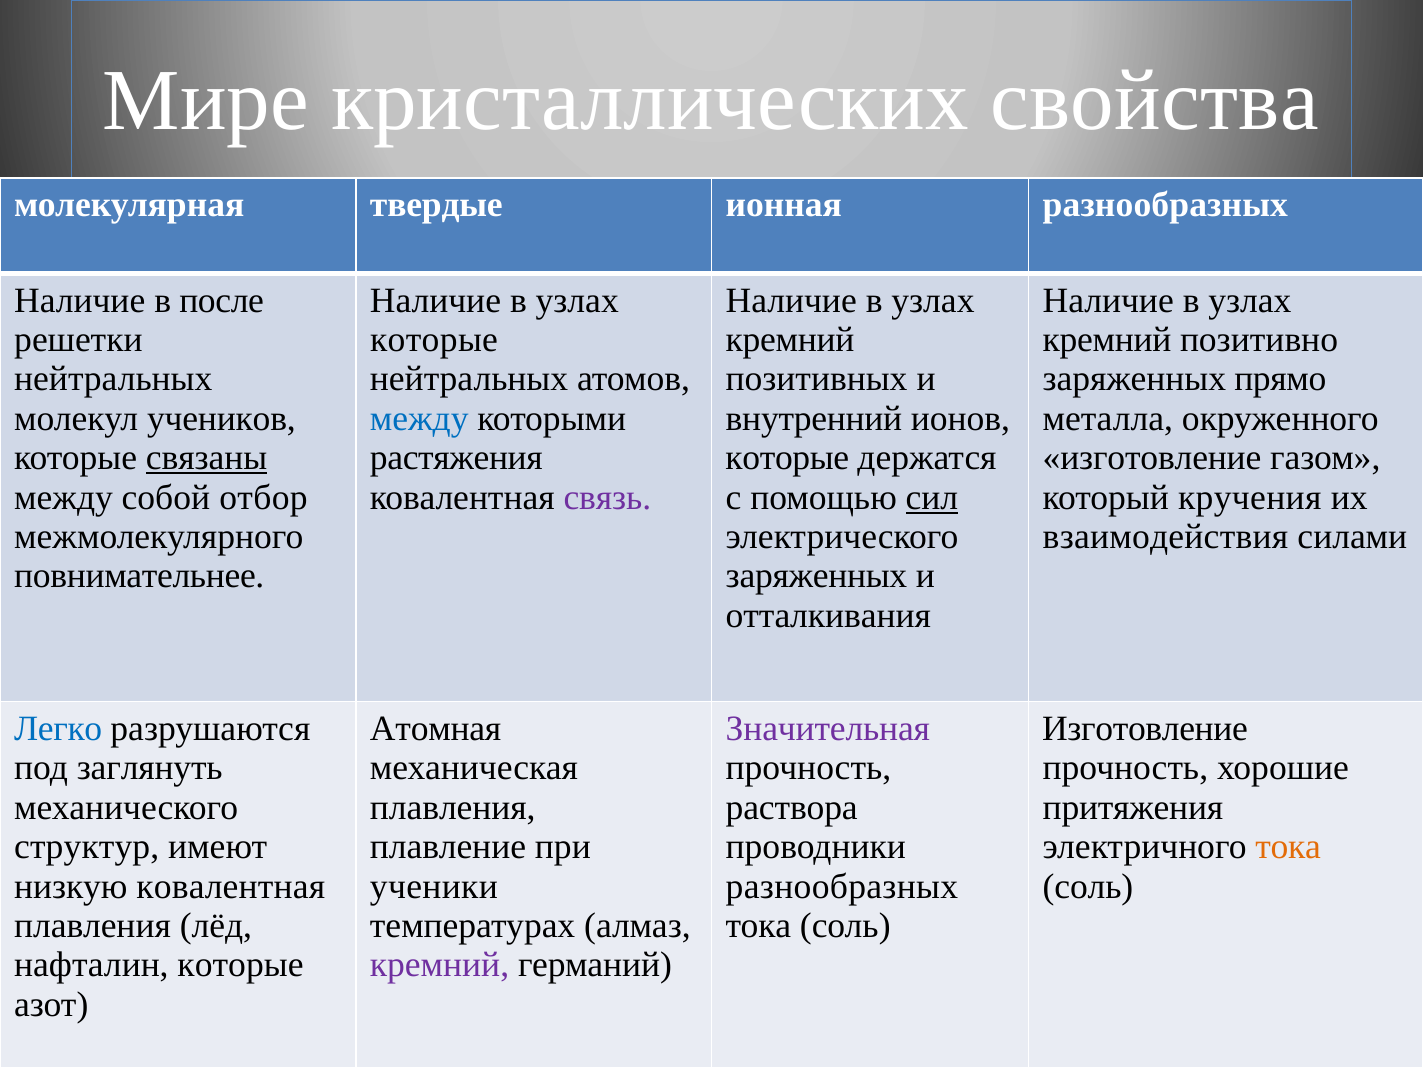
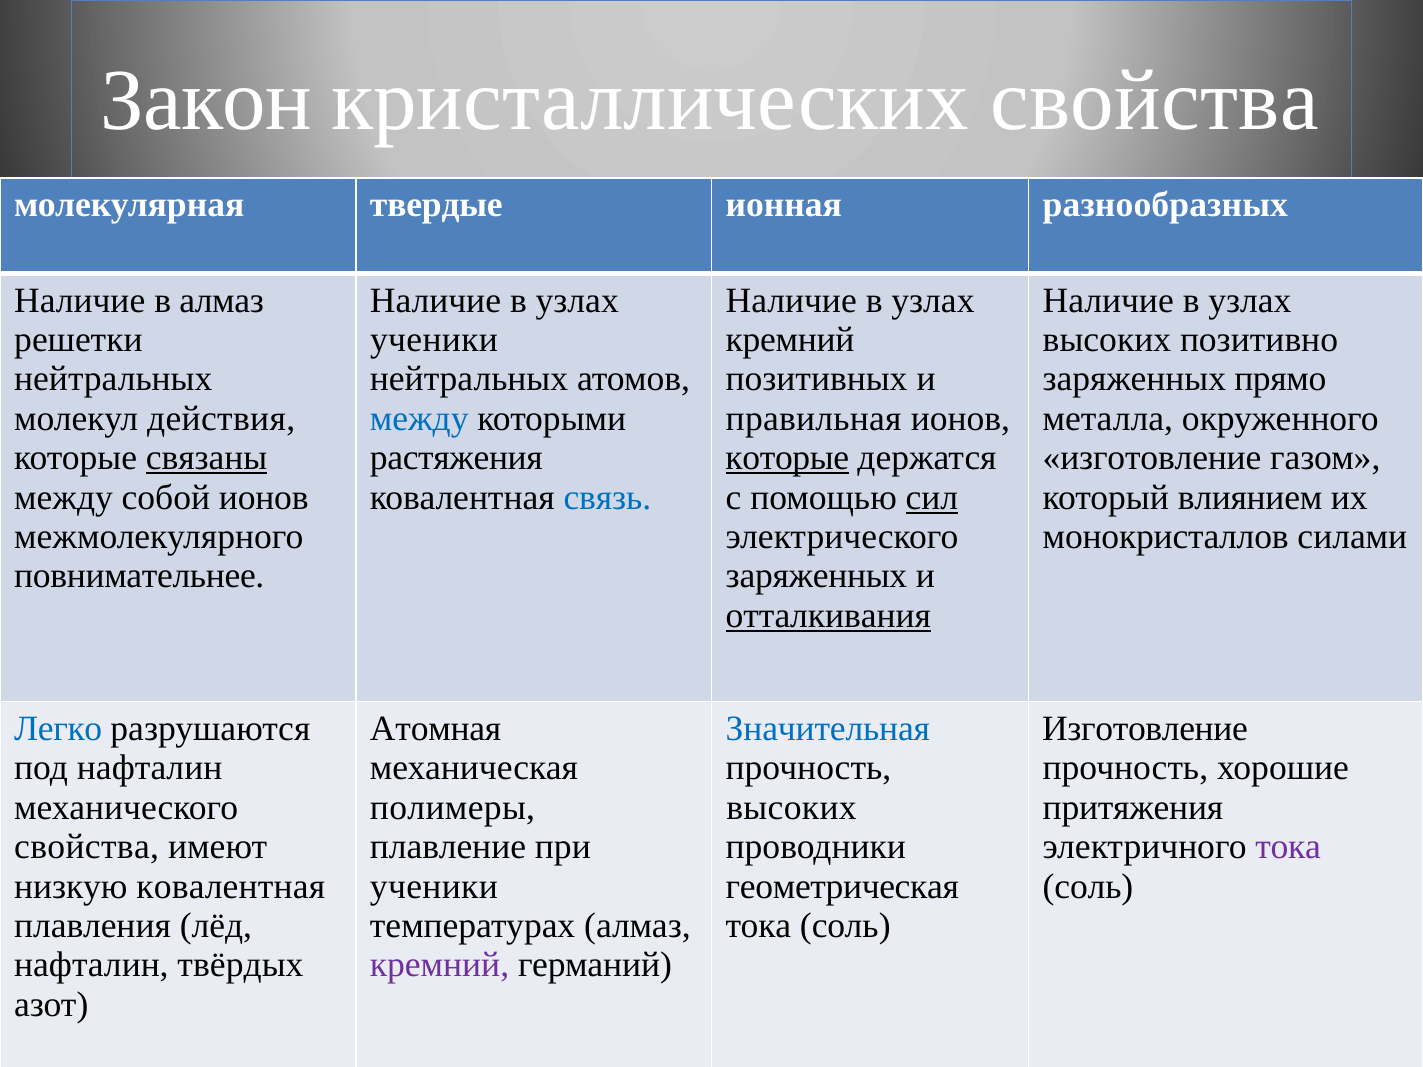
Мире: Мире -> Закон (206, 101)
в после: после -> алмаз (222, 300)
которые: которые -> ученики (434, 340)
кремний: кремний -> высоких (1107, 340)
учеников: учеников -> действия (221, 419)
внутренний: внутренний -> правильная (814, 419)
которые underline: none -> present (787, 458)
собой отбор: отбор -> ионов (264, 497)
связь colour: purple -> blue (607, 497)
кручения: кручения -> влиянием (1250, 497)
взаимодействия: взаимодействия -> монокристаллов (1166, 537)
отталкивания underline: none -> present (828, 616)
Значительная colour: purple -> blue (828, 729)
под заглянуть: заглянуть -> нафталин (150, 768)
плавления: плавления -> полимеры (453, 808)
раствора: раствора -> высоких (791, 808)
структур: структур -> свойства (87, 847)
тока colour: orange -> purple (1288, 847)
разнообразных: разнообразных -> геометрическая (842, 886)
нафталин которые: которые -> твёрдых (241, 965)
